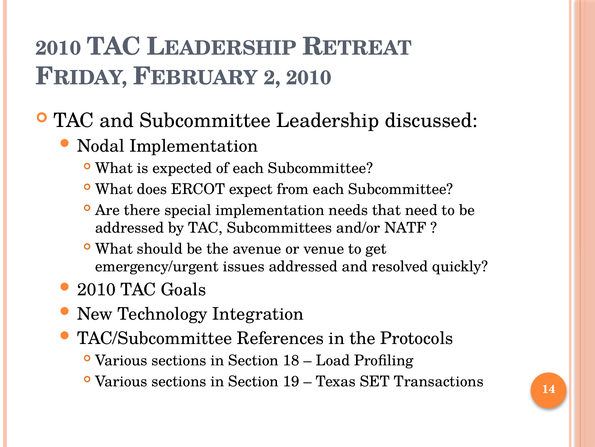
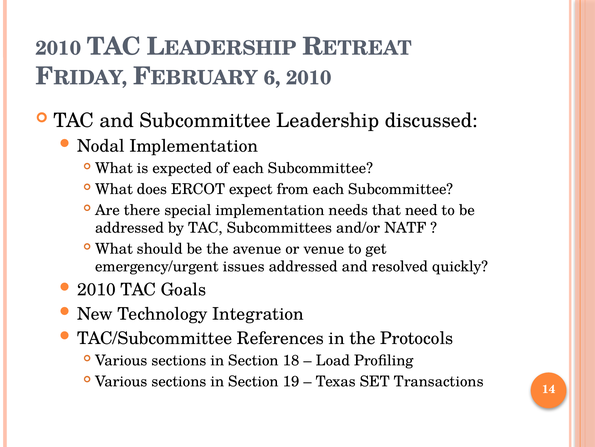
2: 2 -> 6 (272, 78)
